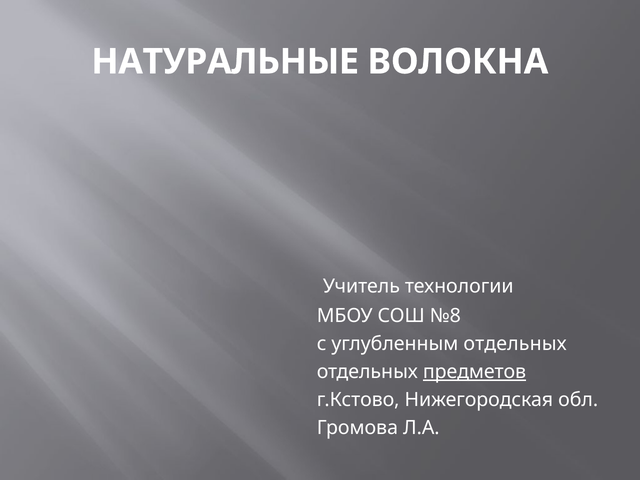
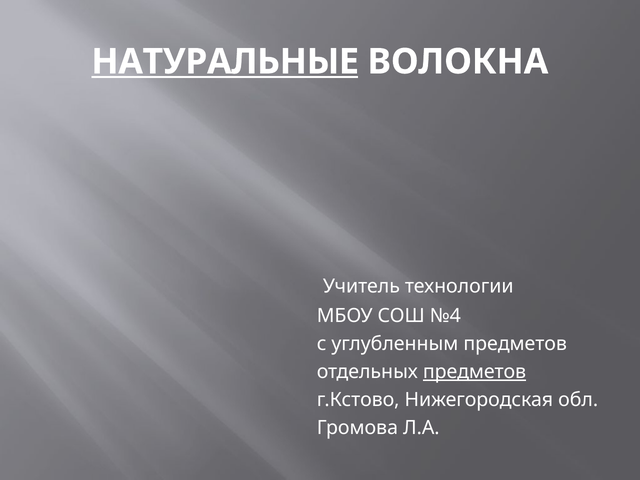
НАТУРАЛЬНЫЕ underline: none -> present (225, 62)
№8: №8 -> №4 (445, 316)
углубленным отдельных: отдельных -> предметов (515, 344)
